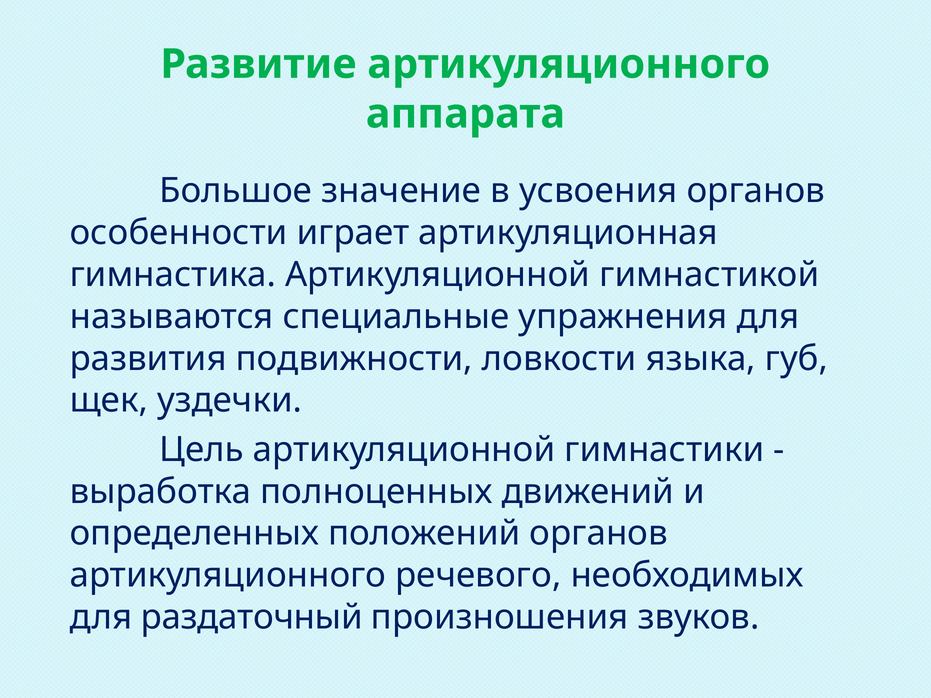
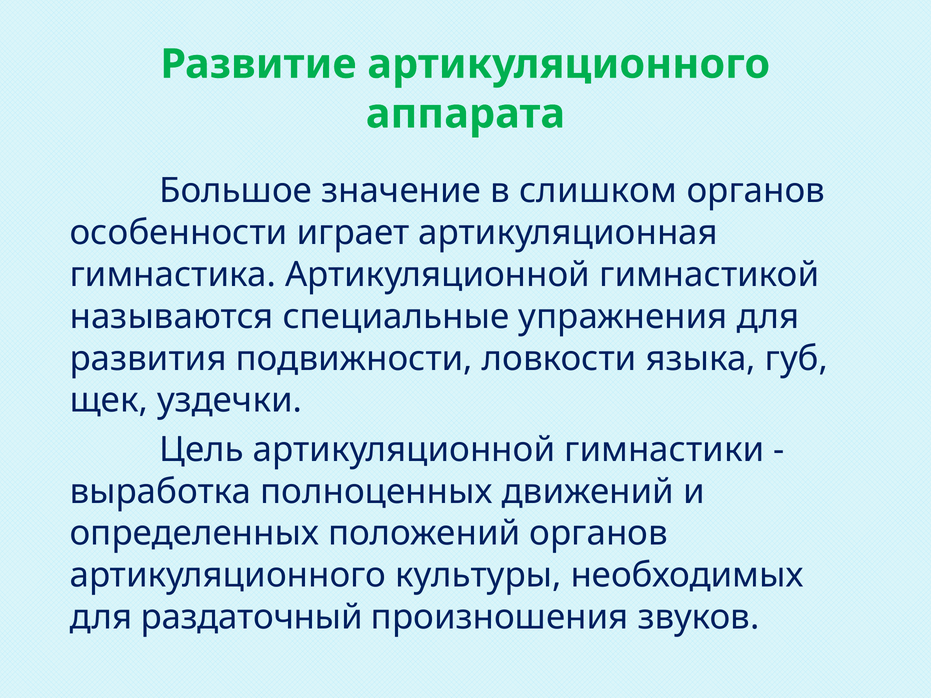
усвоения: усвоения -> слишком (598, 191)
речевого: речевого -> культуры (478, 576)
